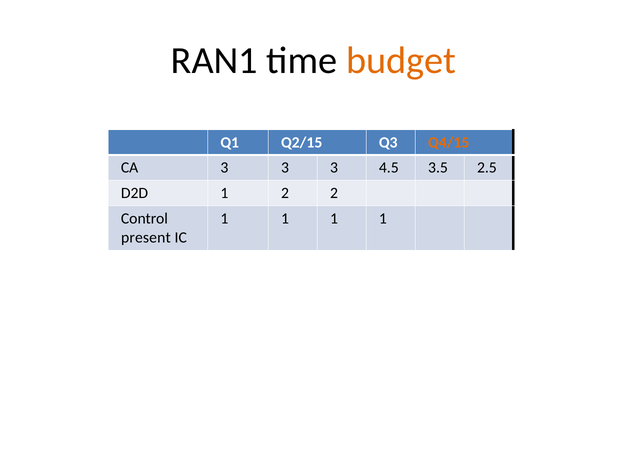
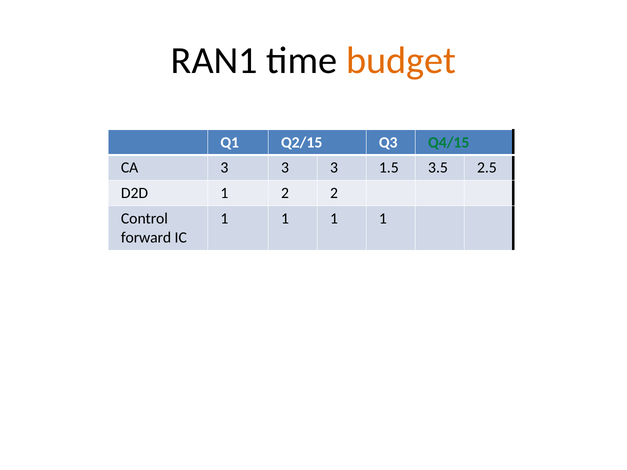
Q4/15 colour: orange -> green (449, 142)
4.5: 4.5 -> 1.5 (389, 168)
present: present -> forward (146, 238)
